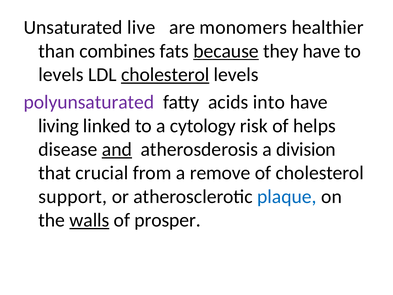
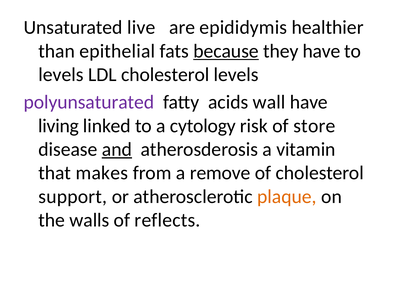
monomers: monomers -> epididymis (243, 27)
combines: combines -> epithelial (117, 51)
cholesterol underline: present -> none (165, 75)
into: into -> wall (269, 102)
helps: helps -> store (314, 126)
division: division -> vitamin (306, 149)
crucial: crucial -> makes (102, 173)
plaque colour: blue -> orange (287, 196)
walls underline: present -> none (89, 220)
prosper: prosper -> reflects (167, 220)
